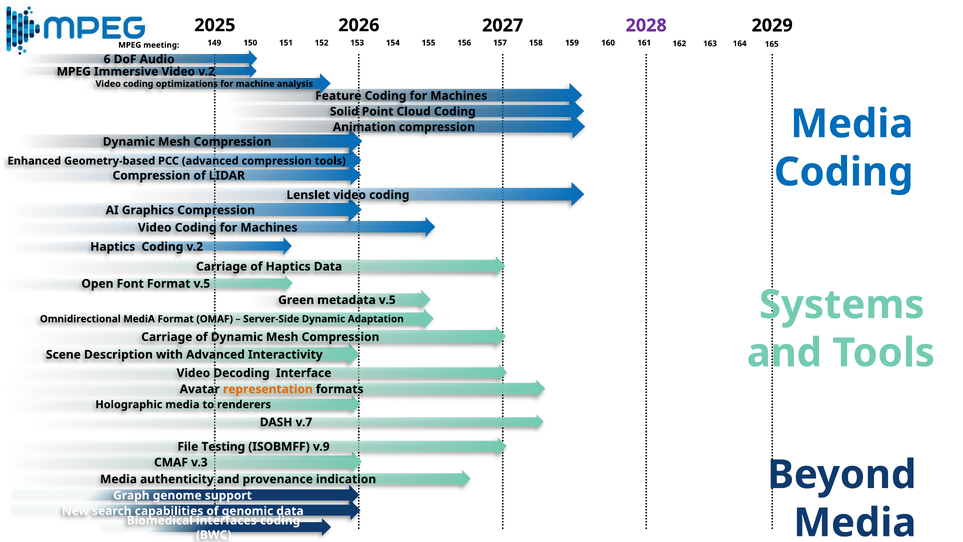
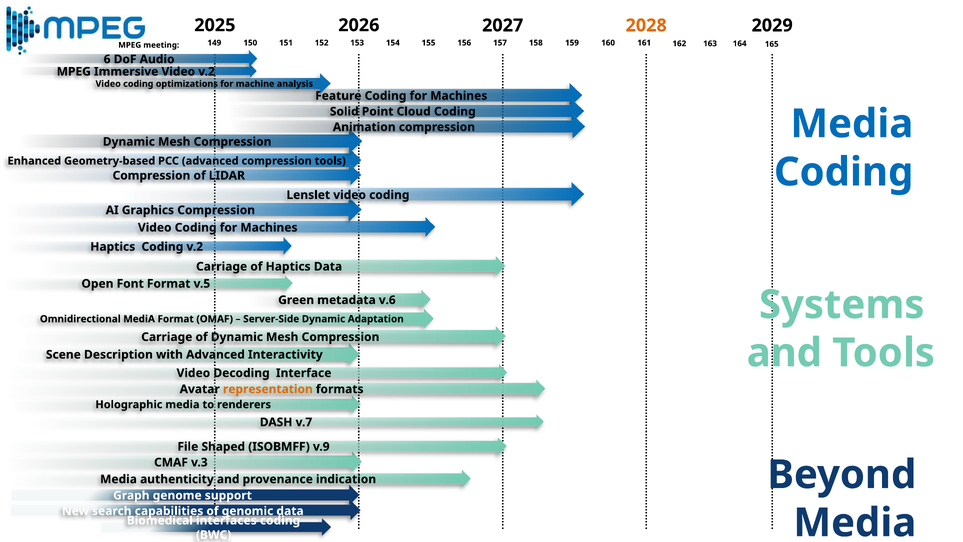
2028 colour: purple -> orange (646, 25)
metadata v.5: v.5 -> v.6 (387, 300)
Testing: Testing -> Shaped (223, 446)
